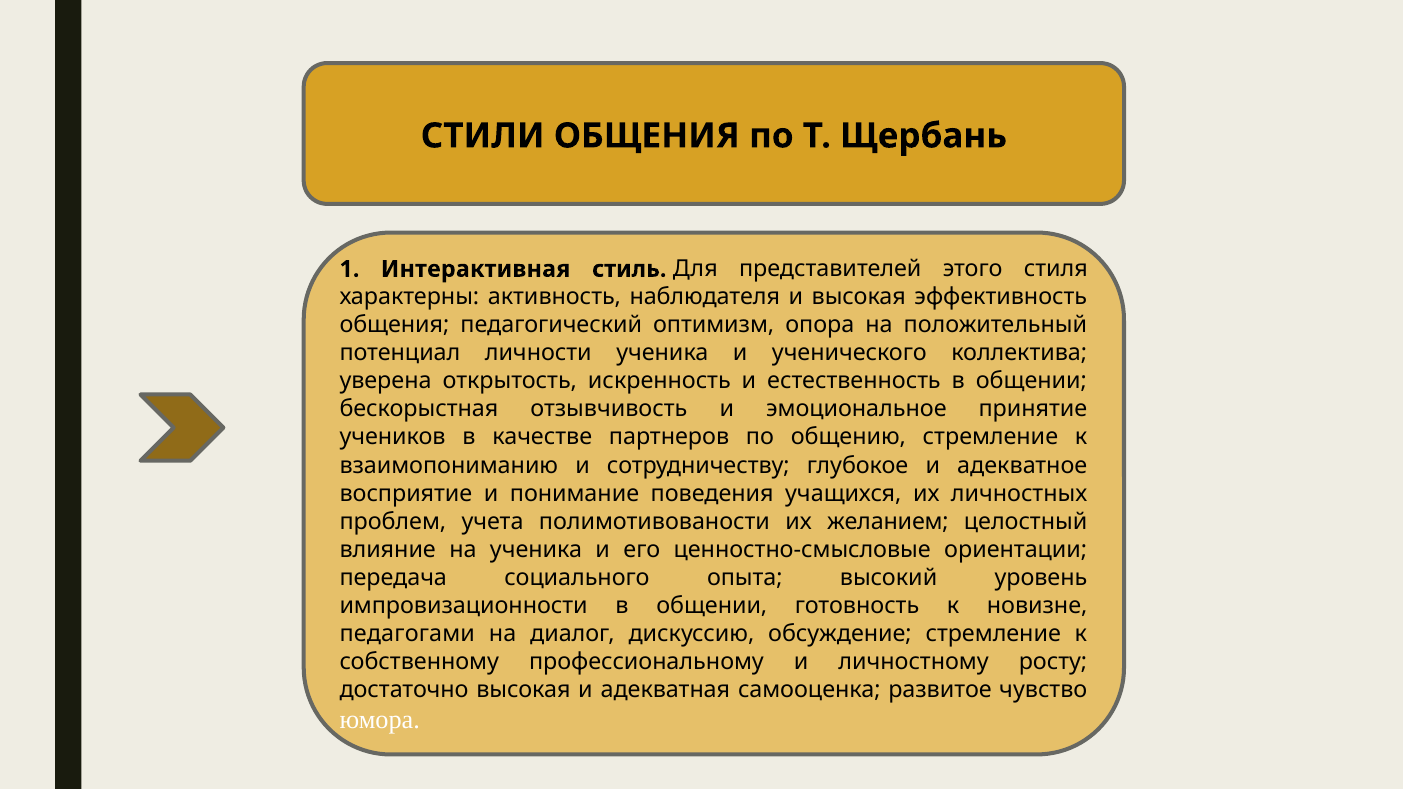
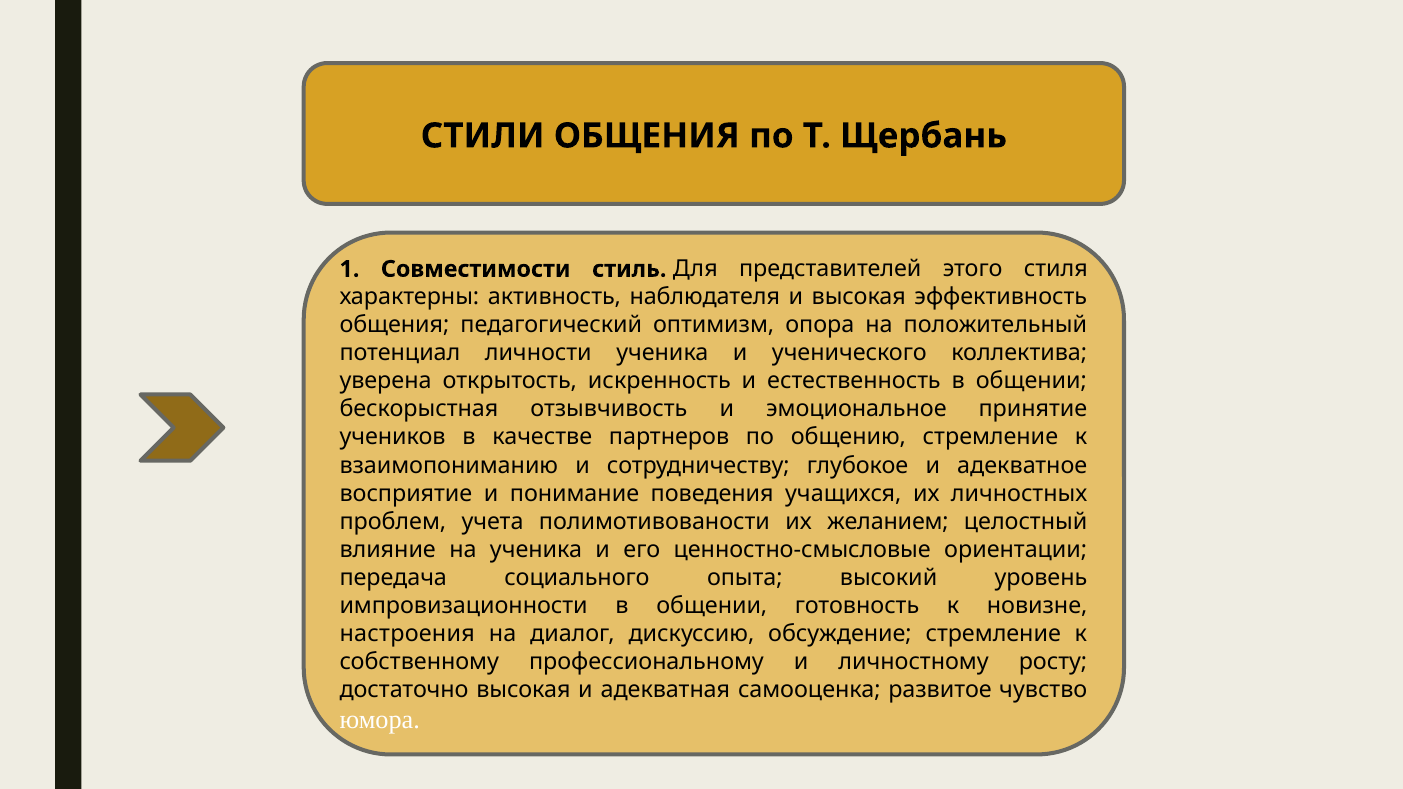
Интерактивная: Интерактивная -> Совместимости (476, 269)
педагогами: педагогами -> настроения (407, 634)
